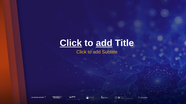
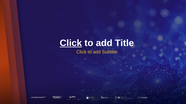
add underline: present -> none (104, 43)
